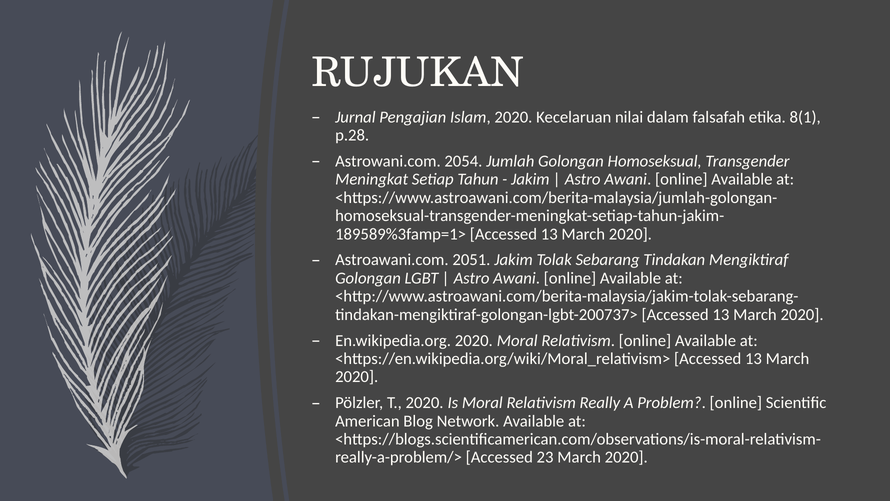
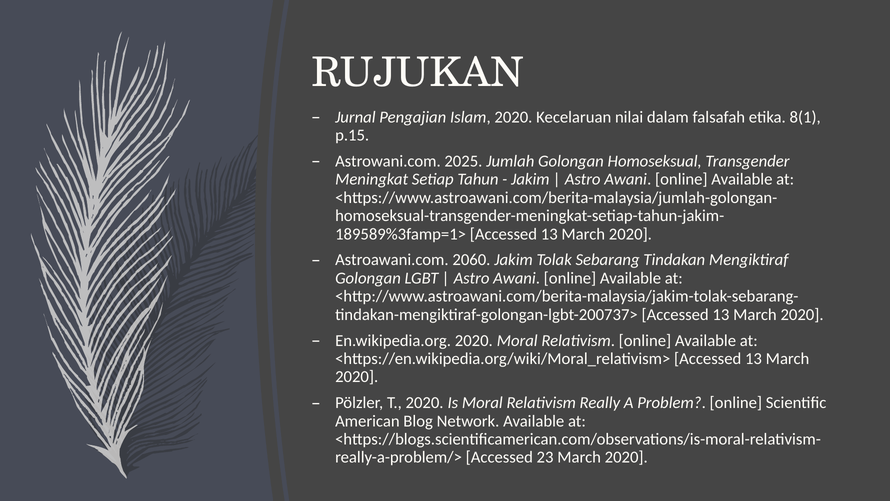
p.28: p.28 -> p.15 (352, 135)
2054: 2054 -> 2025 (463, 161)
2051: 2051 -> 2060 (471, 260)
